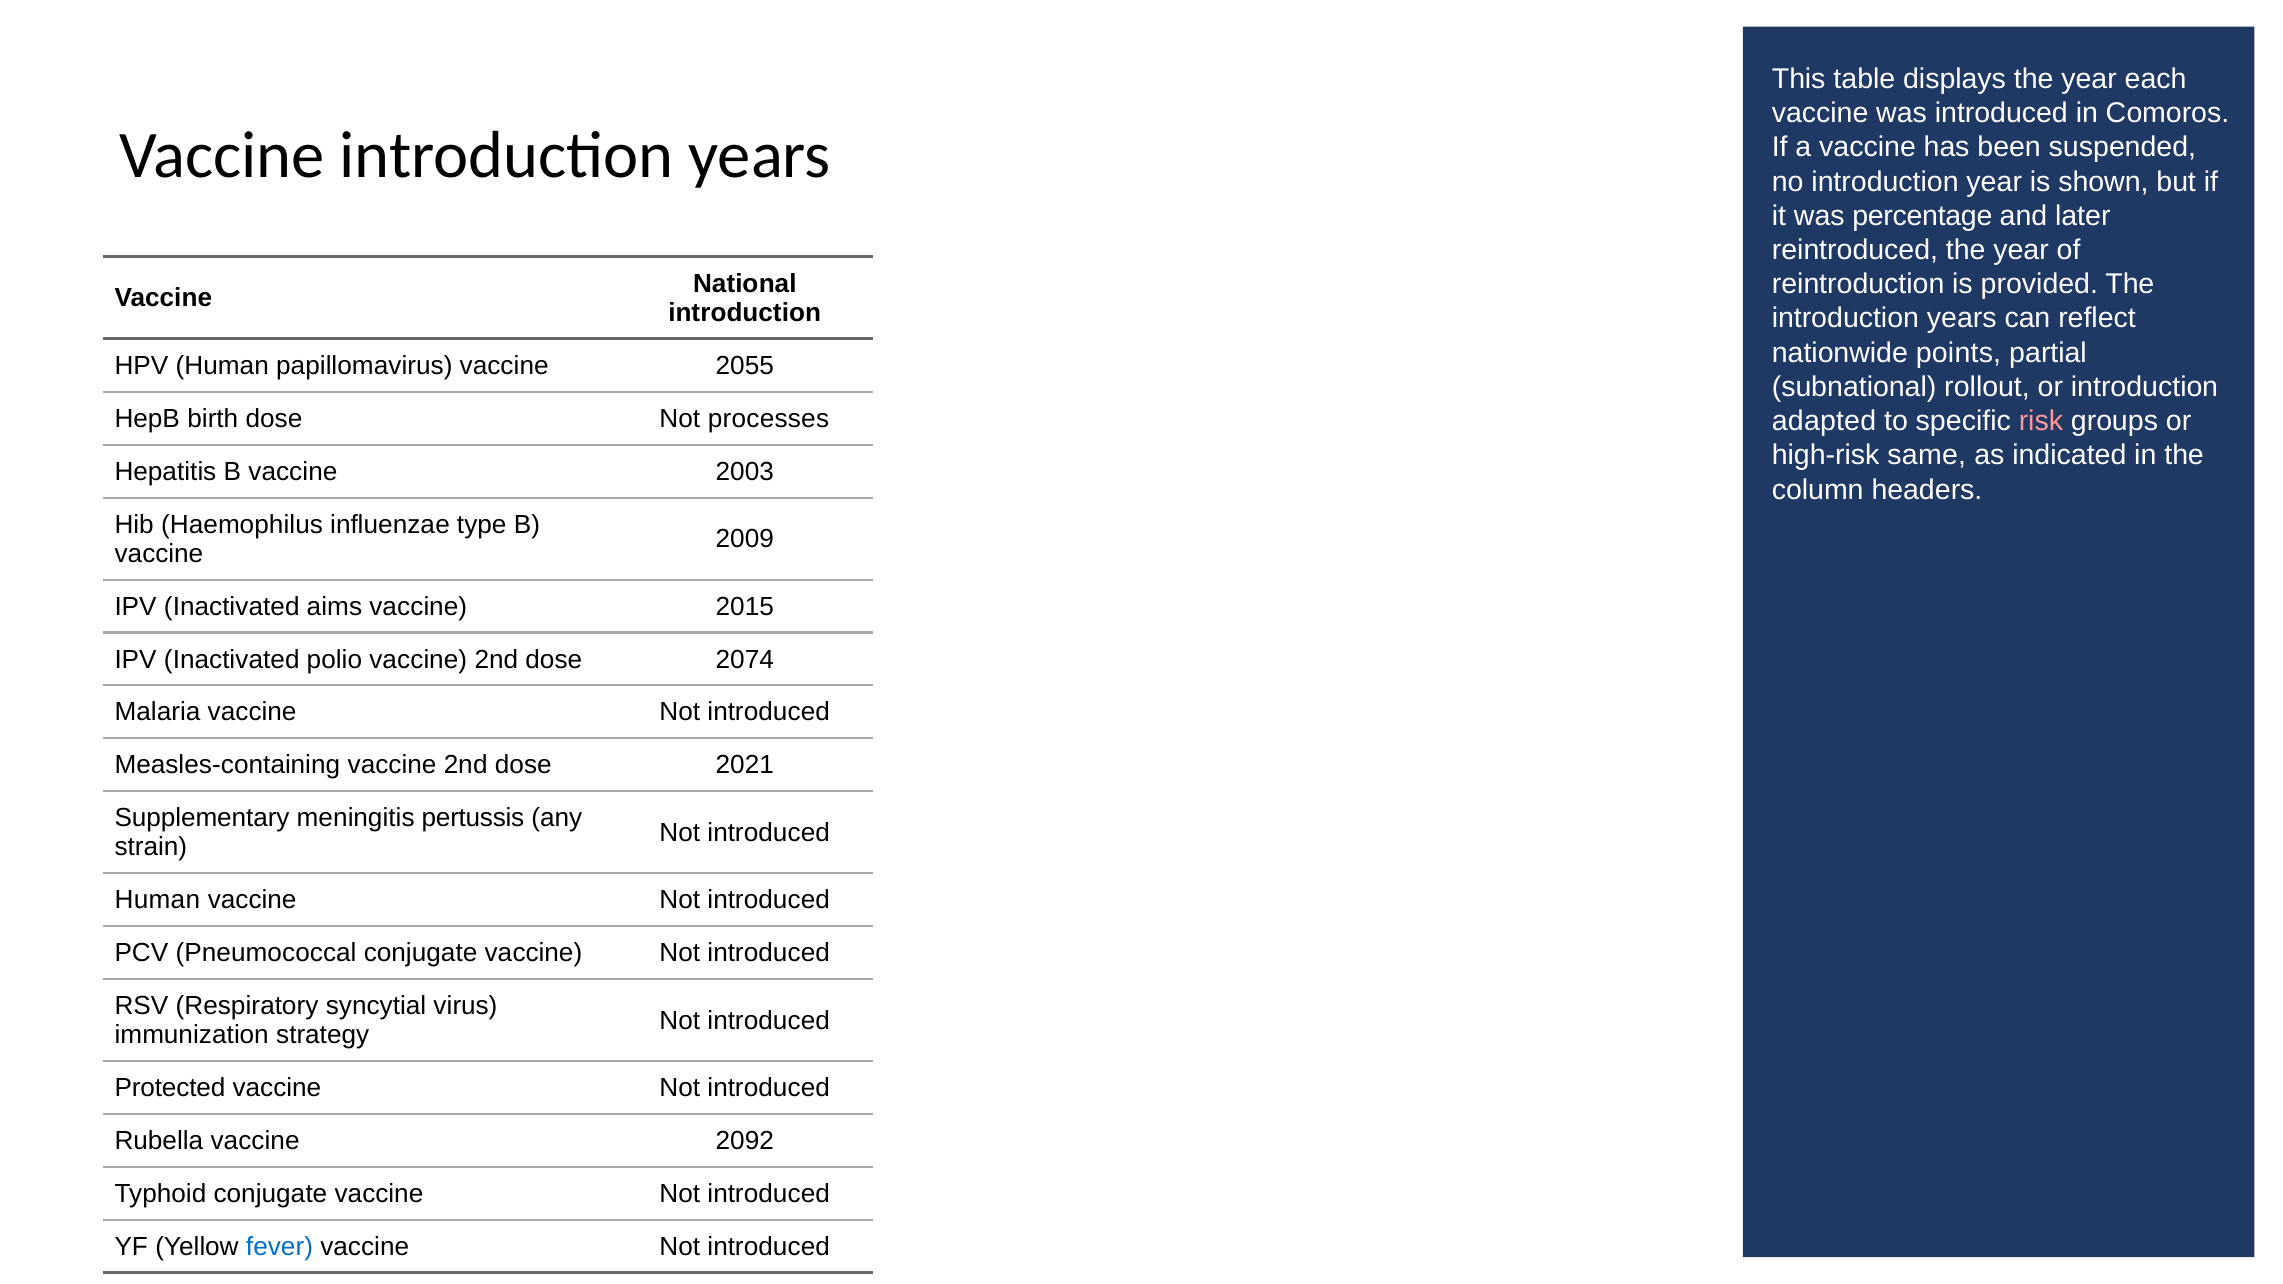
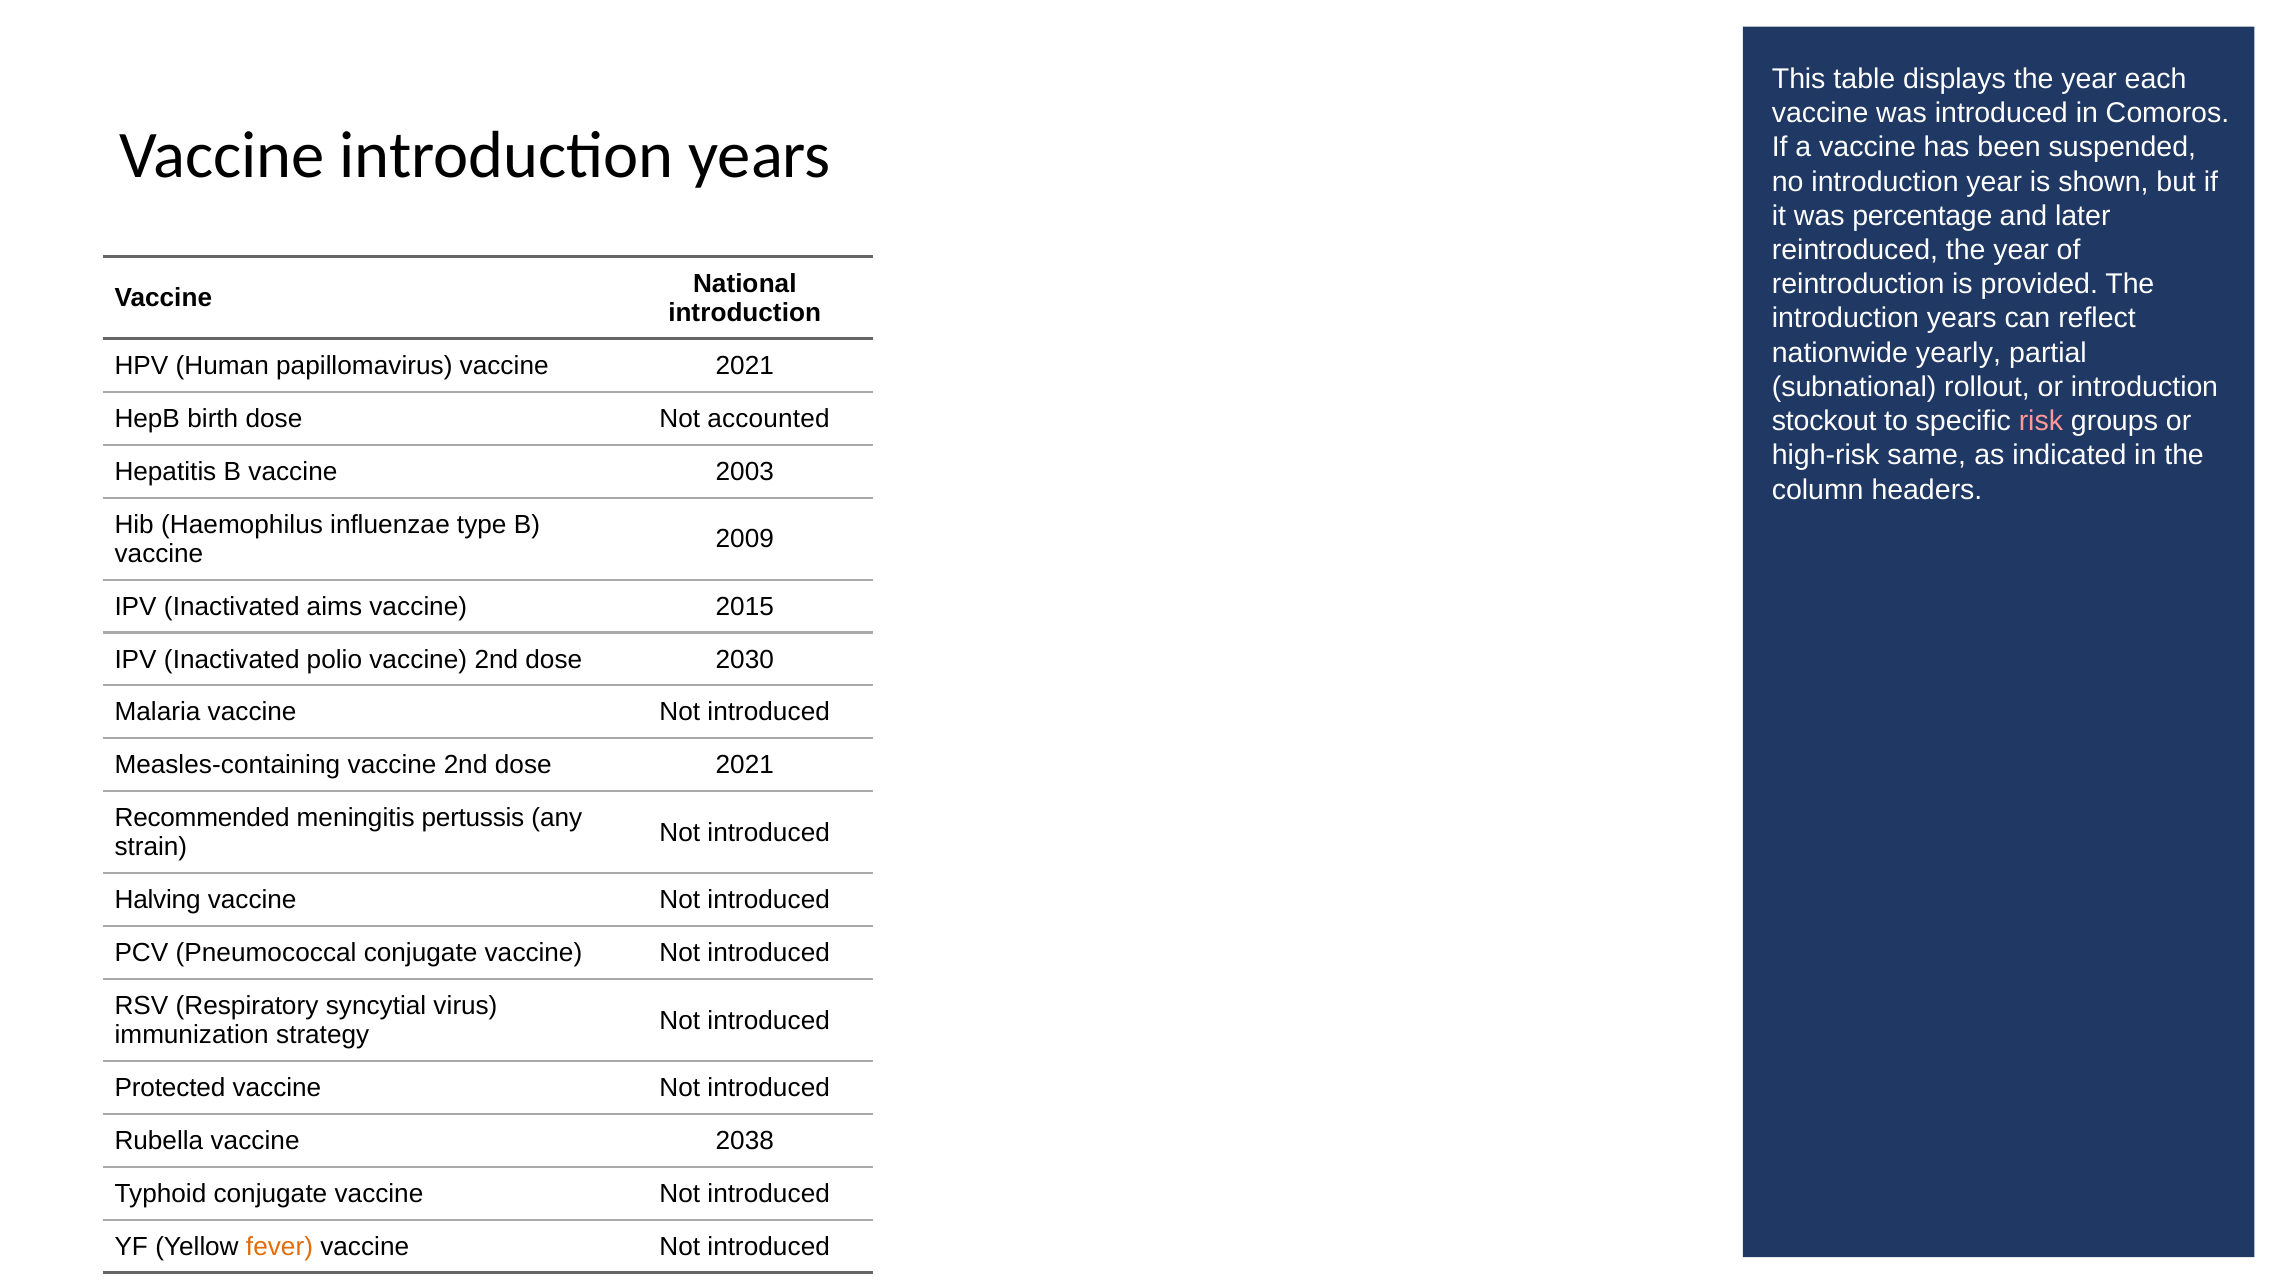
points: points -> yearly (1958, 353)
vaccine 2055: 2055 -> 2021 (745, 366)
processes: processes -> accounted (769, 419)
adapted: adapted -> stockout (1824, 421)
2074: 2074 -> 2030 (745, 659)
Supplementary: Supplementary -> Recommended (202, 818)
Human: Human -> Halving (158, 900)
2092: 2092 -> 2038 (745, 1141)
fever colour: blue -> orange (280, 1247)
